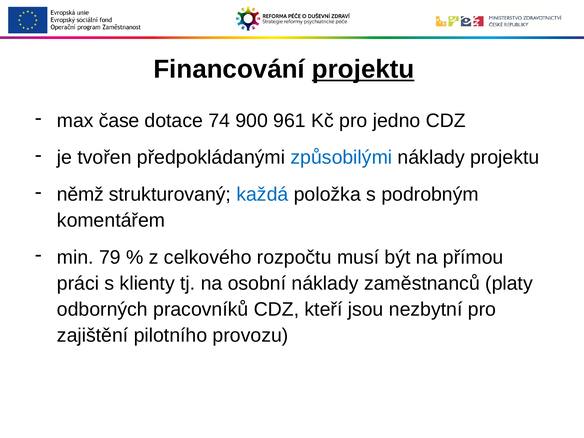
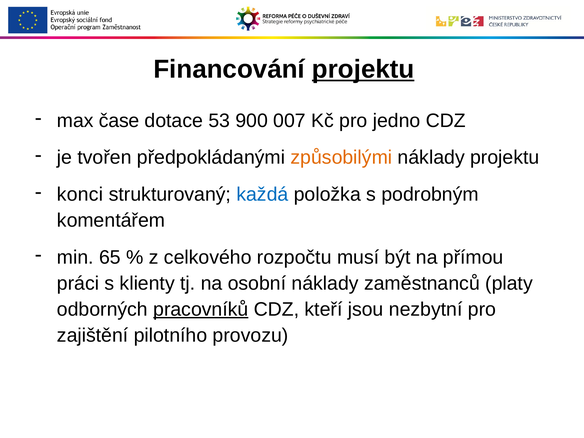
74: 74 -> 53 (219, 121)
961: 961 -> 007 (290, 121)
způsobilými colour: blue -> orange (341, 158)
němž: němž -> konci (80, 194)
79: 79 -> 65 (110, 257)
pracovníků underline: none -> present (201, 309)
